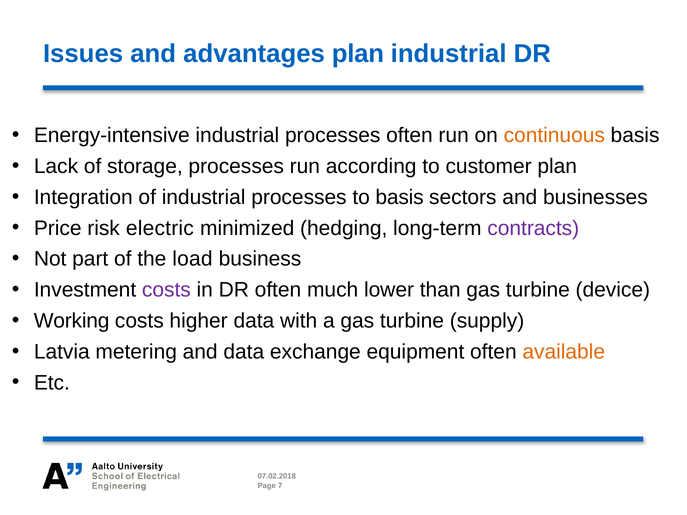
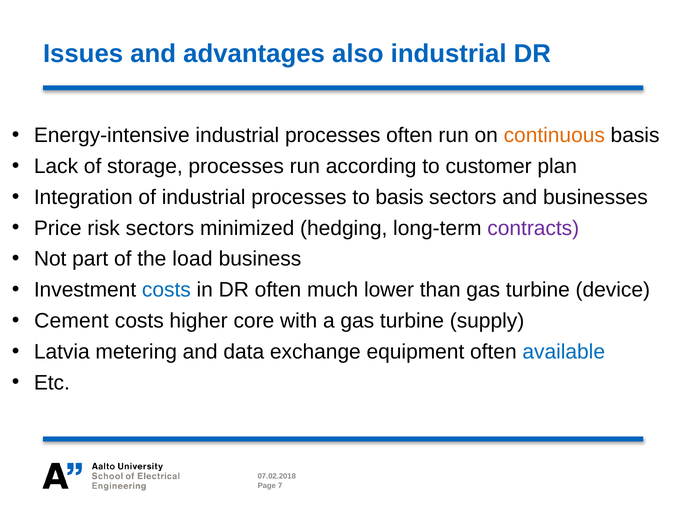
advantages plan: plan -> also (358, 54)
risk electric: electric -> sectors (160, 228)
costs colour: purple -> blue (166, 290)
Working: Working -> Cement (71, 321)
higher data: data -> core (254, 321)
available colour: orange -> blue (564, 352)
